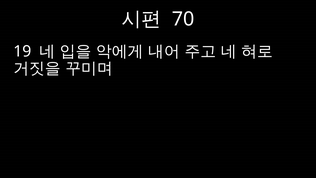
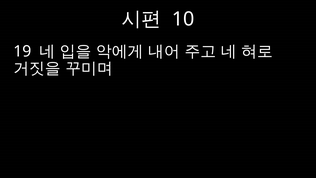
70: 70 -> 10 (183, 19)
